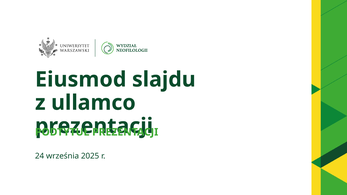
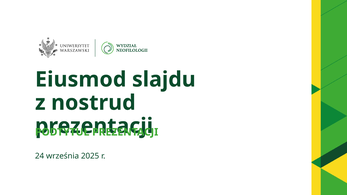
ullamco: ullamco -> nostrud (93, 103)
